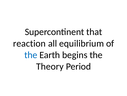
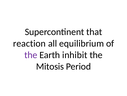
the colour: blue -> purple (31, 55)
begins: begins -> inhibit (75, 55)
Theory: Theory -> Mitosis (50, 66)
